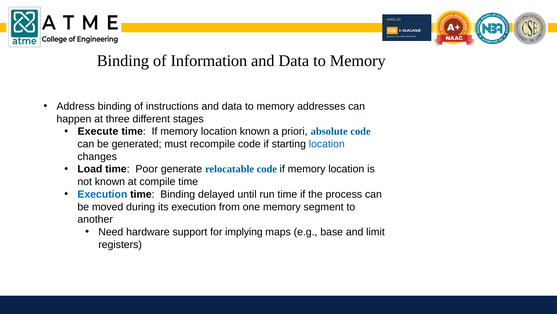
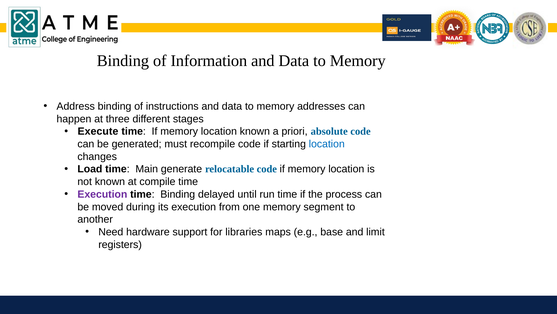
Poor: Poor -> Main (147, 169)
Execution colour: blue -> purple (102, 194)
implying: implying -> libraries (244, 231)
